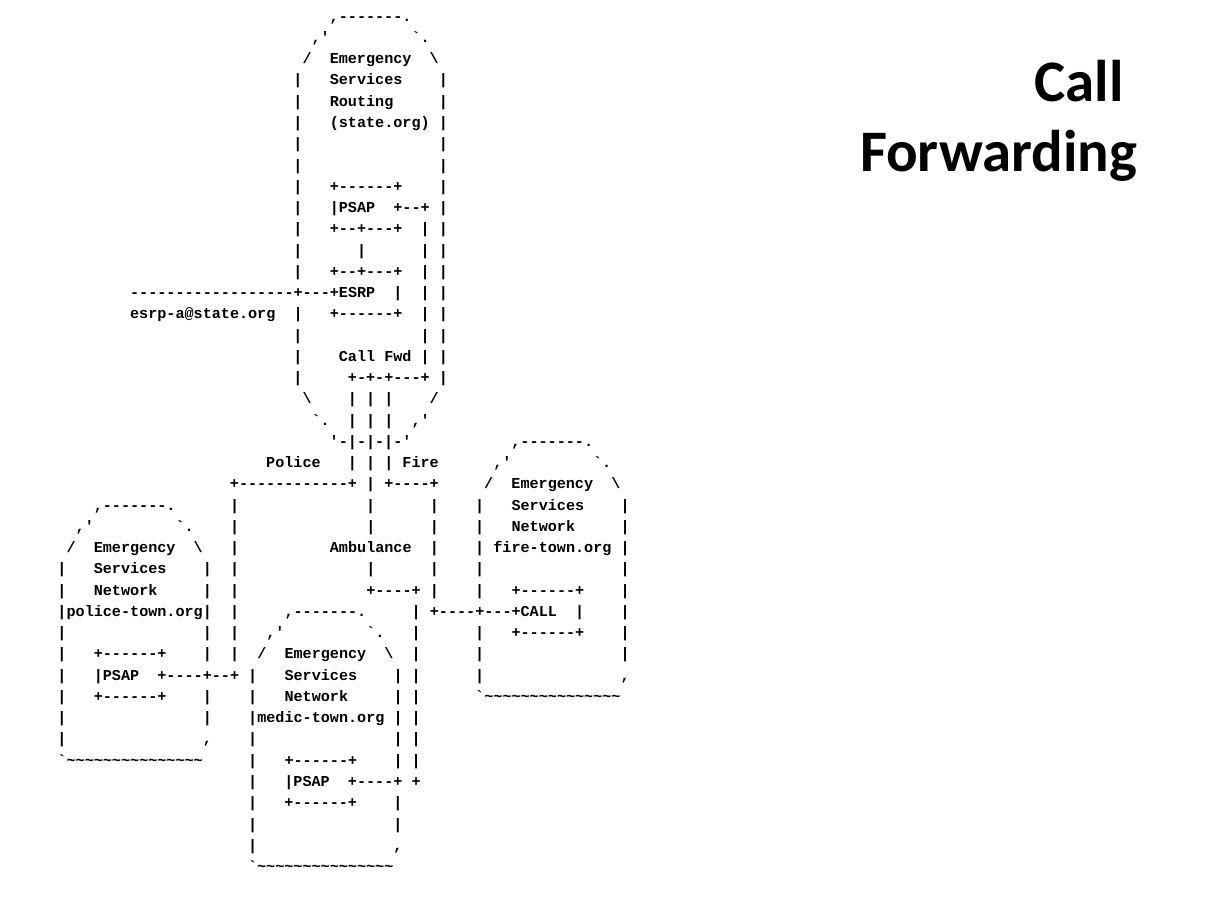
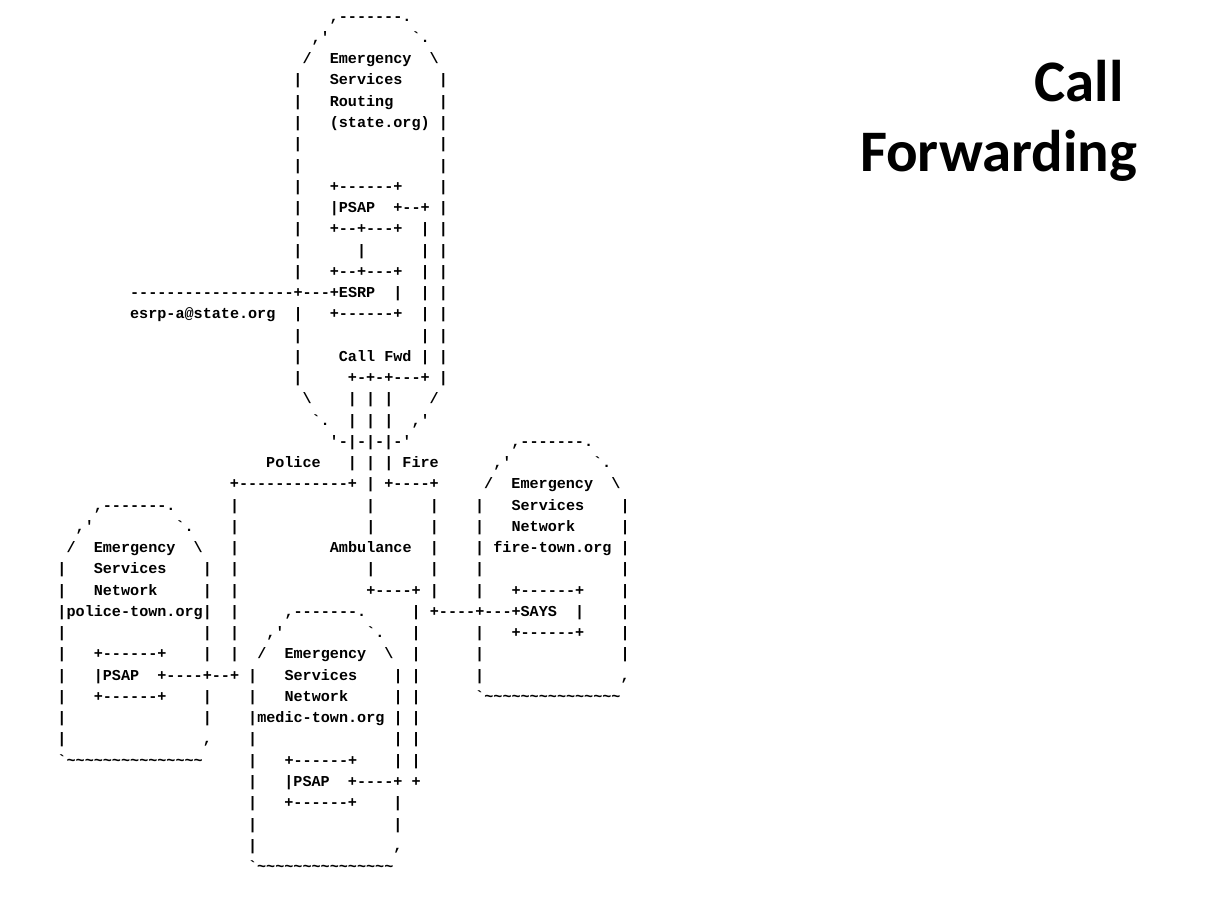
+----+---+CALL: +----+---+CALL -> +----+---+SAYS (493, 611)
